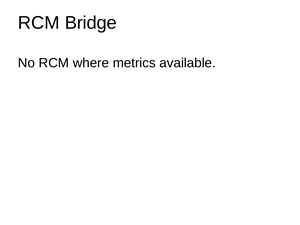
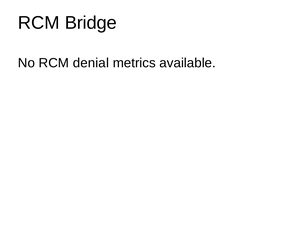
where: where -> denial (91, 63)
